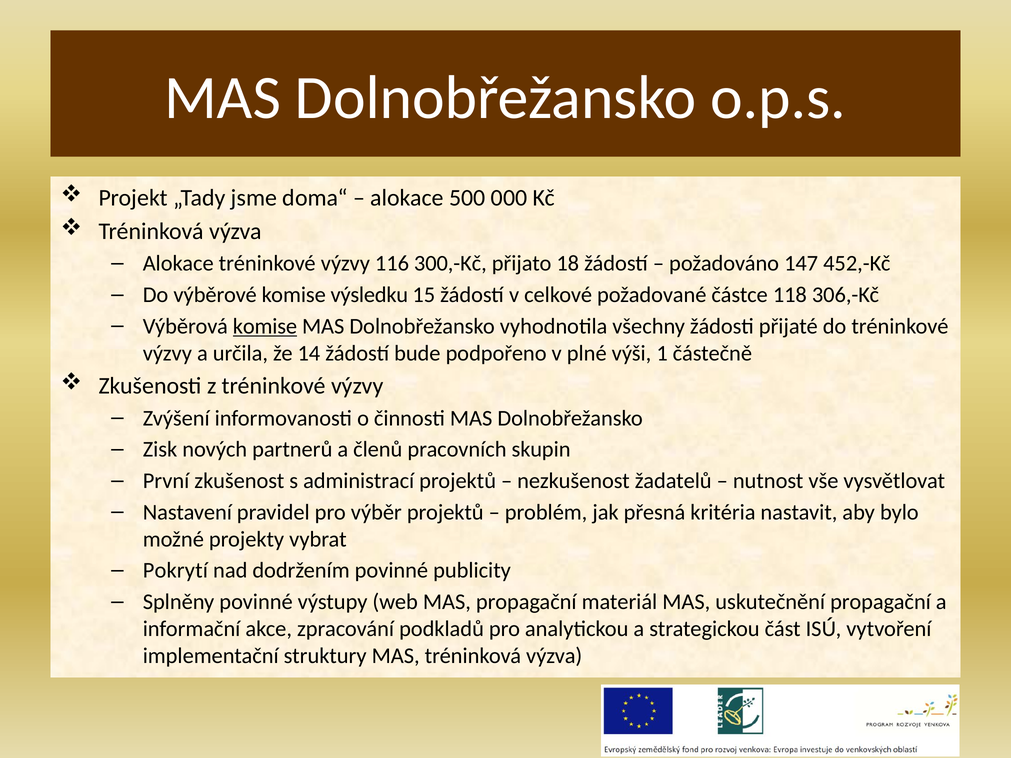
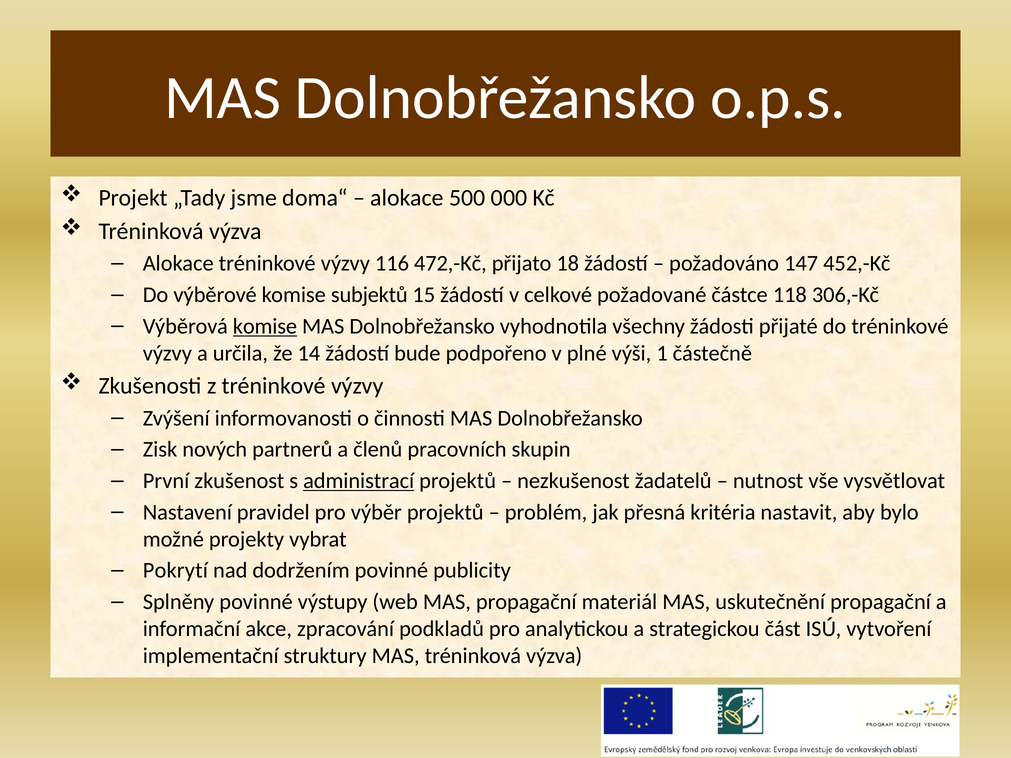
300,-Kč: 300,-Kč -> 472,-Kč (450, 264)
výsledku: výsledku -> subjektů (369, 295)
administrací underline: none -> present (359, 481)
